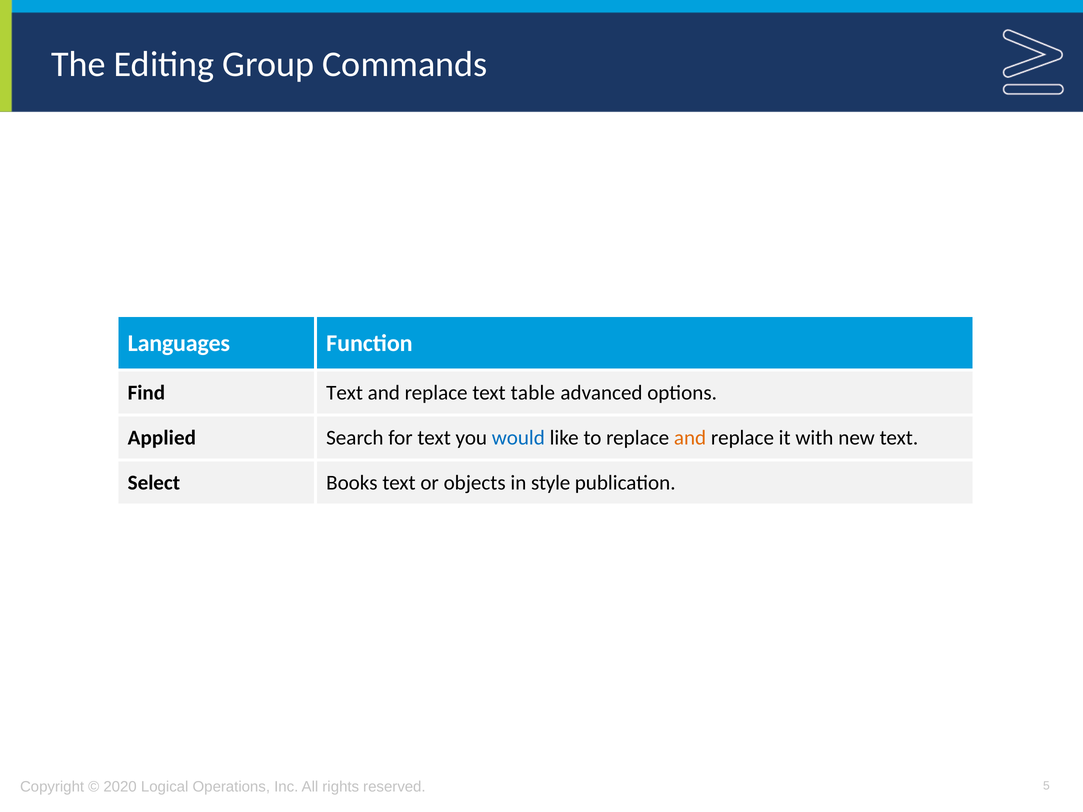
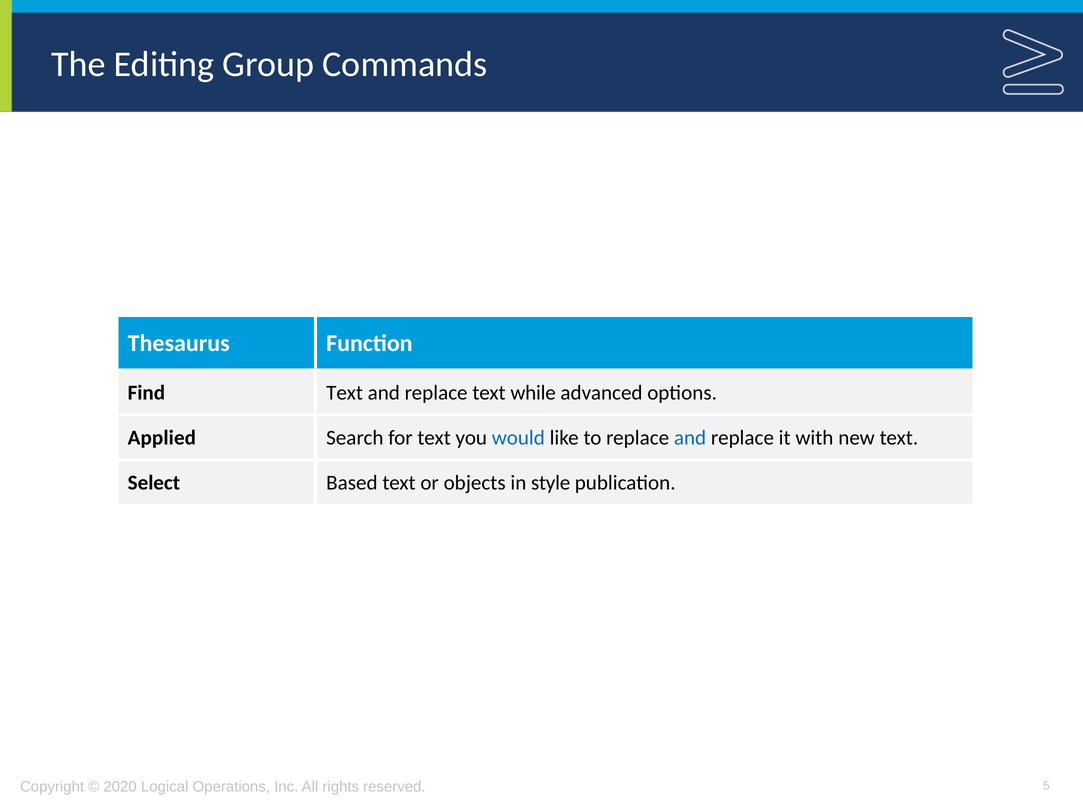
Languages: Languages -> Thesaurus (179, 343)
table: table -> while (533, 393)
and colour: orange -> blue (690, 438)
Books: Books -> Based (352, 483)
